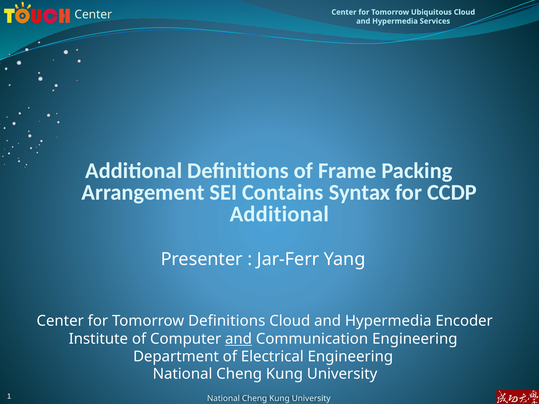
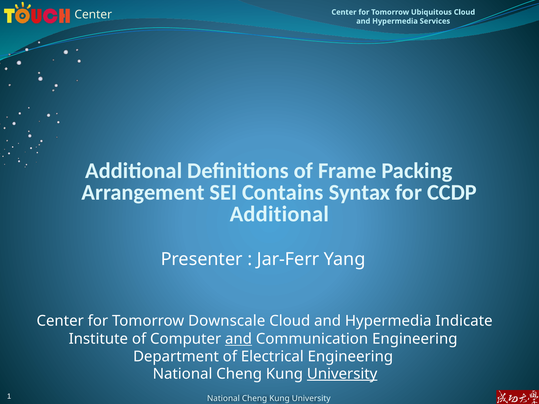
Tomorrow Definitions: Definitions -> Downscale (227, 321)
Encoder: Encoder -> Indicate (464, 321)
University underline: none -> present (342, 374)
